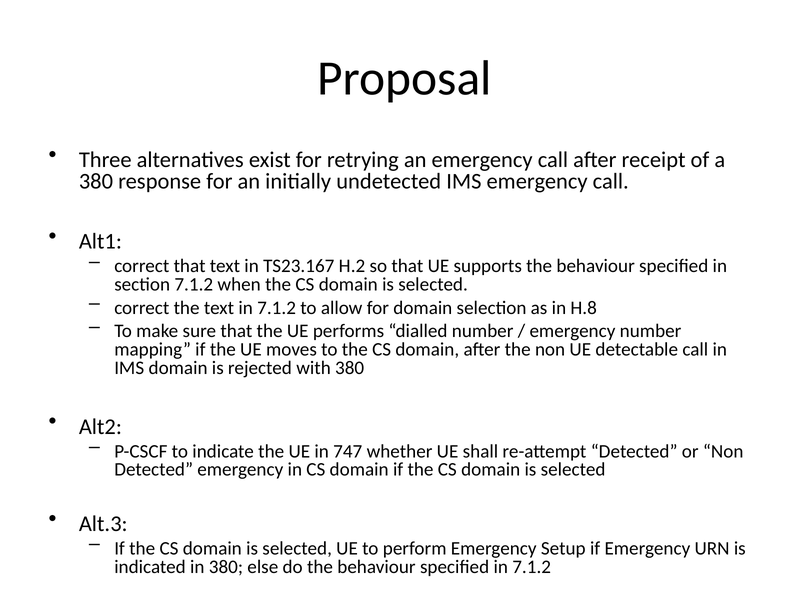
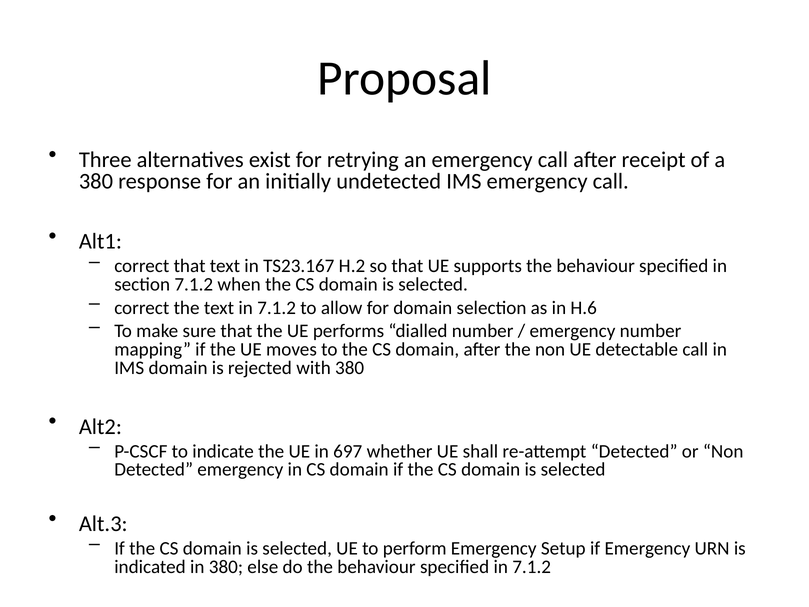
H.8: H.8 -> H.6 (584, 308)
747: 747 -> 697 (348, 451)
